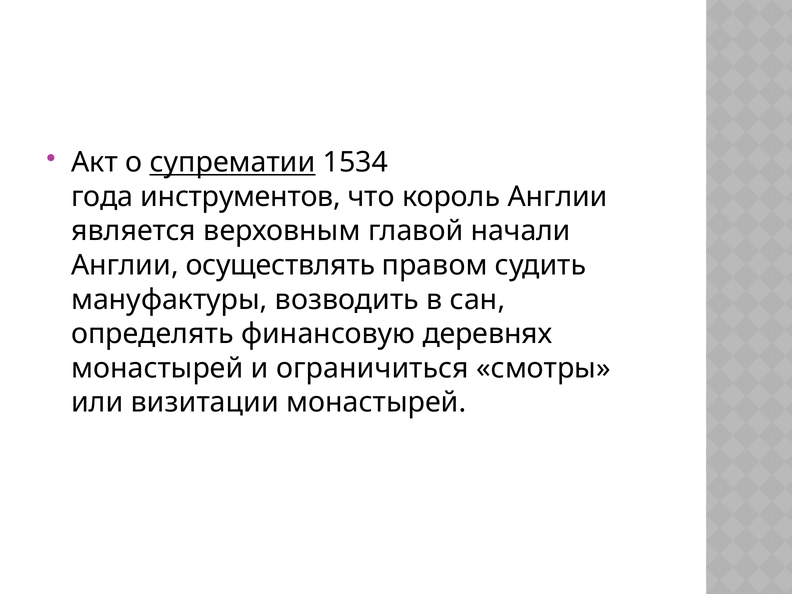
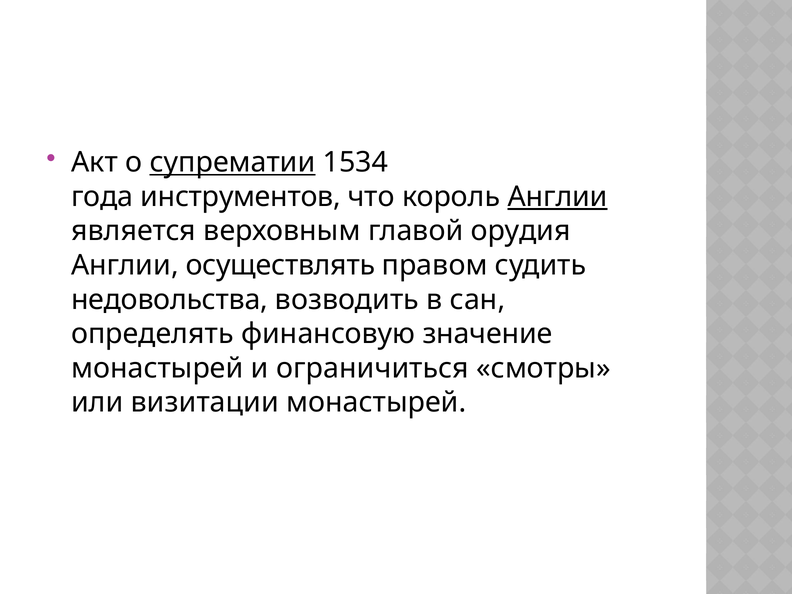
Англии underline: none -> present (558, 197)
начали: начали -> орудия (521, 231)
мануфактуры: мануфактуры -> недовольства (170, 300)
деревнях: деревнях -> значение (487, 334)
